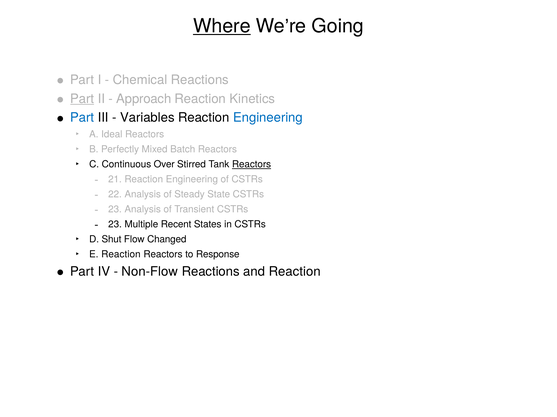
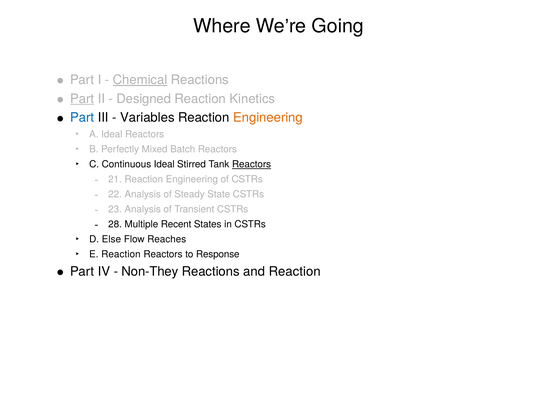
Where underline: present -> none (222, 26)
Chemical underline: none -> present (140, 80)
Approach: Approach -> Designed (144, 99)
Engineering colour: blue -> orange (268, 118)
Continuous Over: Over -> Ideal (164, 165)
23: 23 -> 28 (115, 225)
Shut: Shut -> Else (111, 240)
Changed: Changed -> Reaches (167, 240)
Non-Flow: Non-Flow -> Non-They (150, 272)
